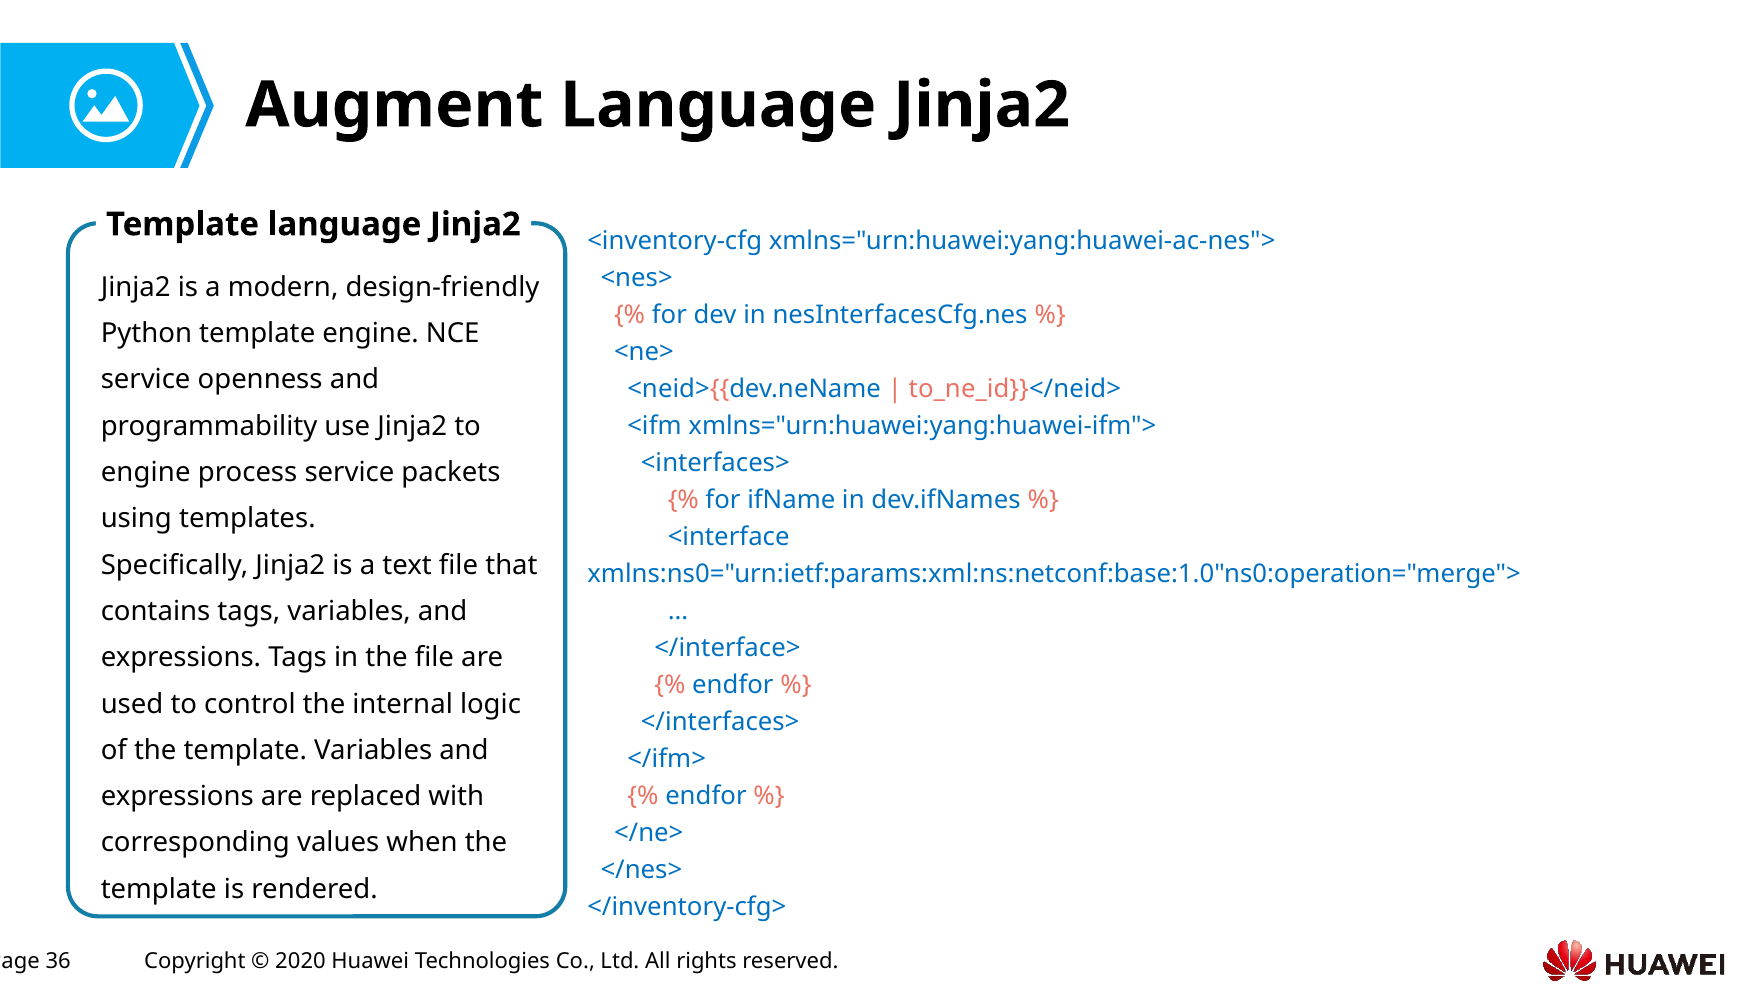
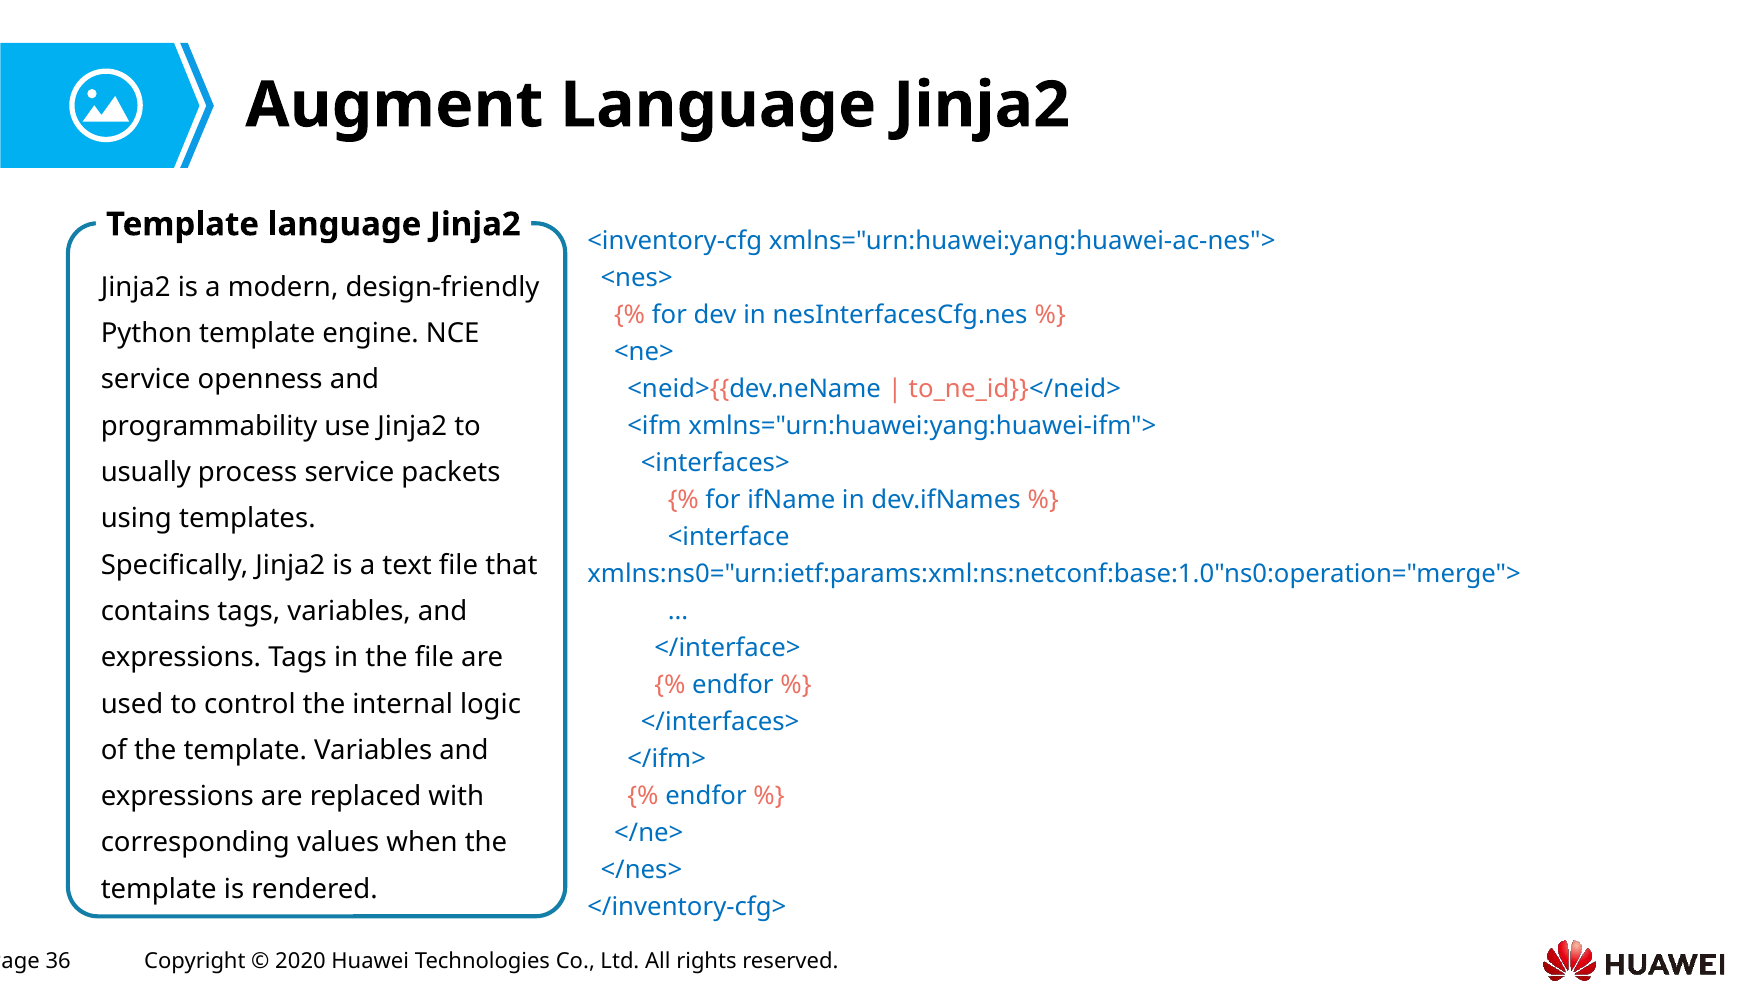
engine: engine -> usually (146, 472)
